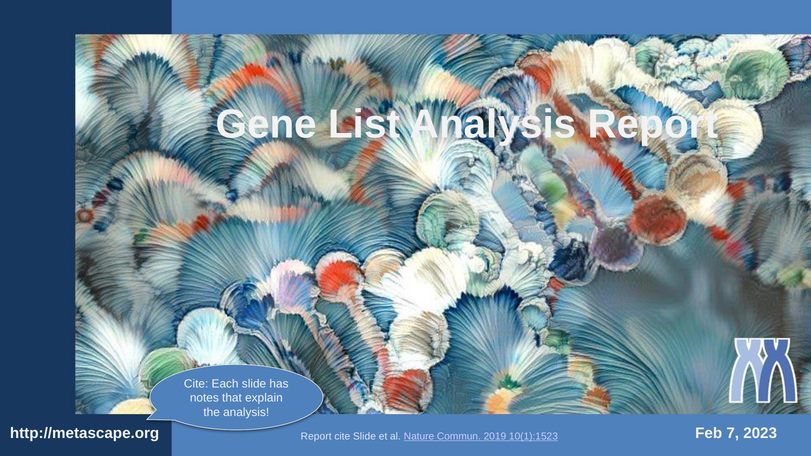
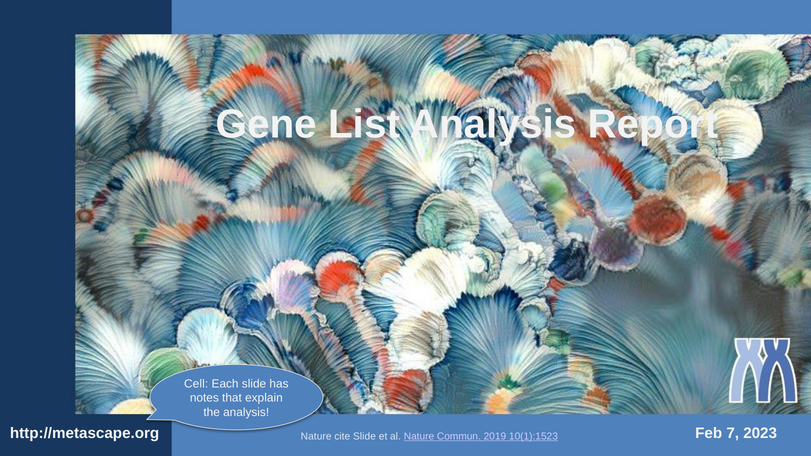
Cite: Cite -> Cell (196, 384)
Report: Report -> Nature (316, 436)
